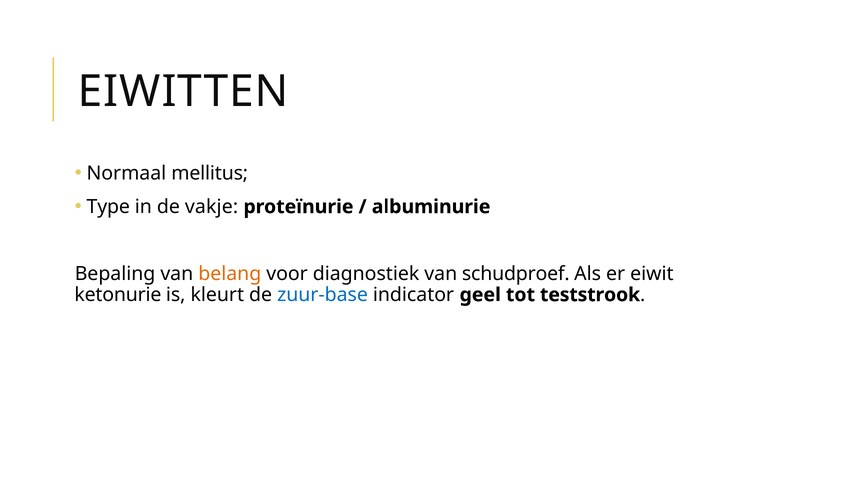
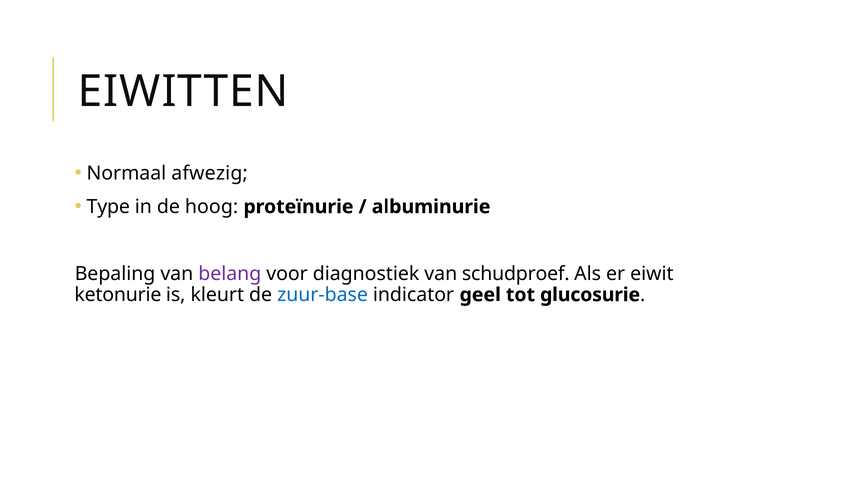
mellitus: mellitus -> afwezig (210, 173)
vakje: vakje -> hoog (212, 207)
belang colour: orange -> purple (230, 274)
teststrook: teststrook -> glucosurie (590, 295)
